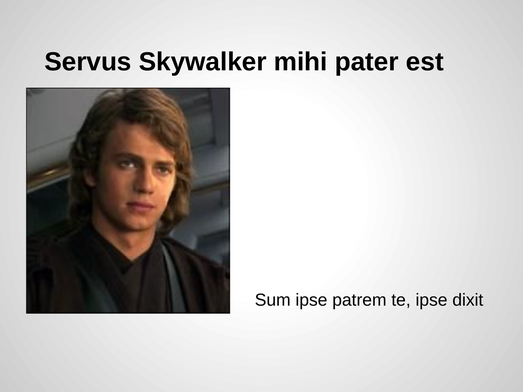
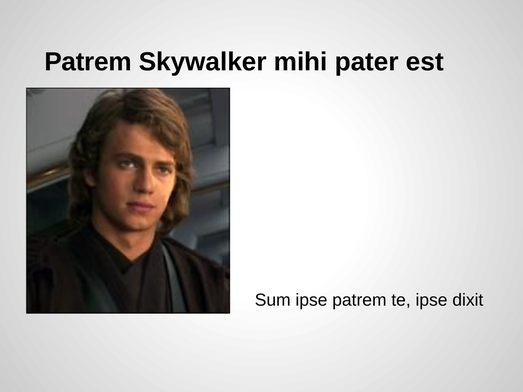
Servus: Servus -> Patrem (88, 62)
